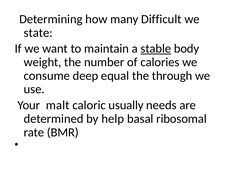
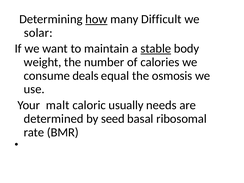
how underline: none -> present (96, 19)
state: state -> solar (38, 33)
deep: deep -> deals (85, 76)
through: through -> osmosis (172, 76)
help: help -> seed (113, 119)
